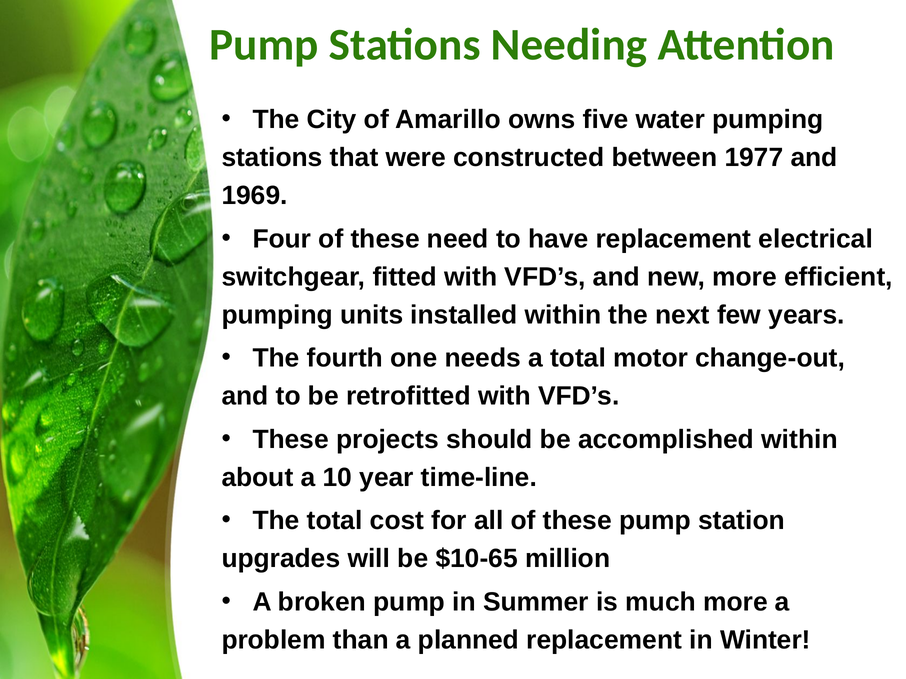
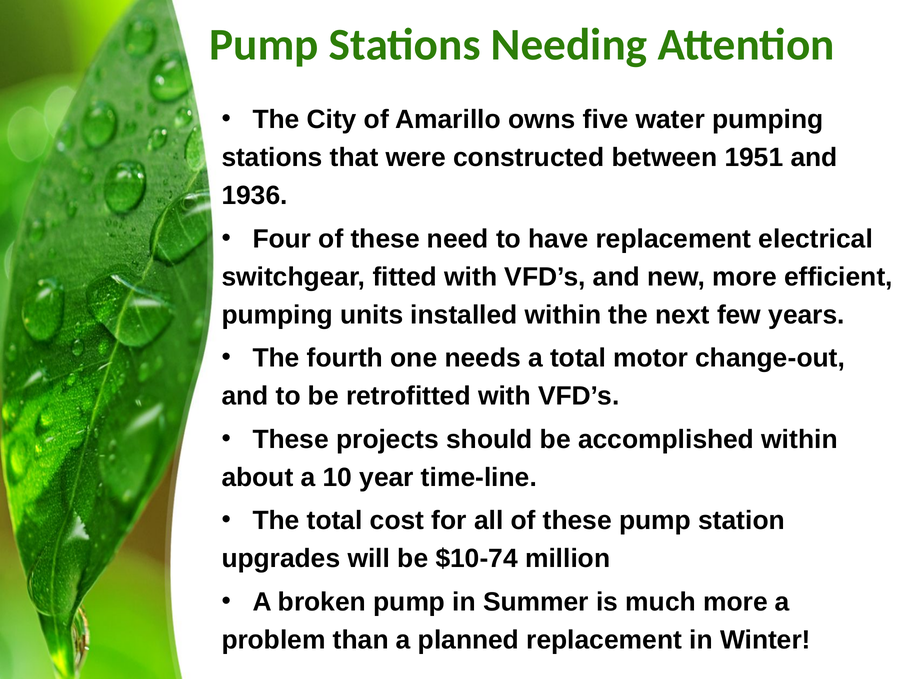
1977: 1977 -> 1951 (754, 158)
1969: 1969 -> 1936 (255, 196)
$10-65: $10-65 -> $10-74 (477, 559)
